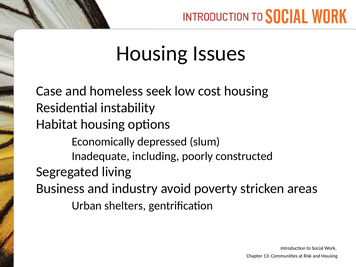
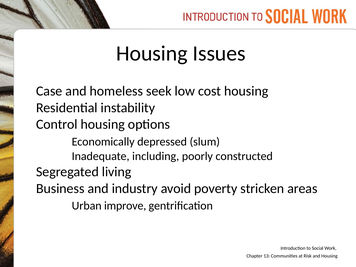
Habitat: Habitat -> Control (57, 124)
shelters: shelters -> improve (125, 206)
